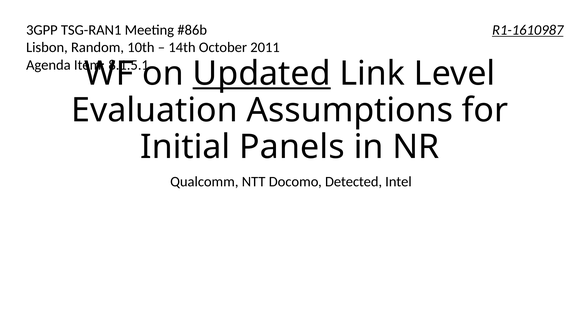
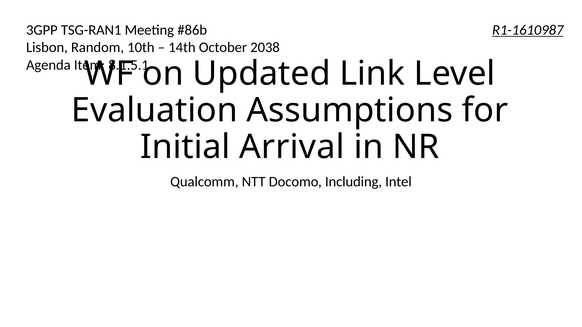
2011: 2011 -> 2038 (265, 48)
Updated underline: present -> none (262, 74)
Panels: Panels -> Arrival (292, 147)
Detected: Detected -> Including (354, 182)
